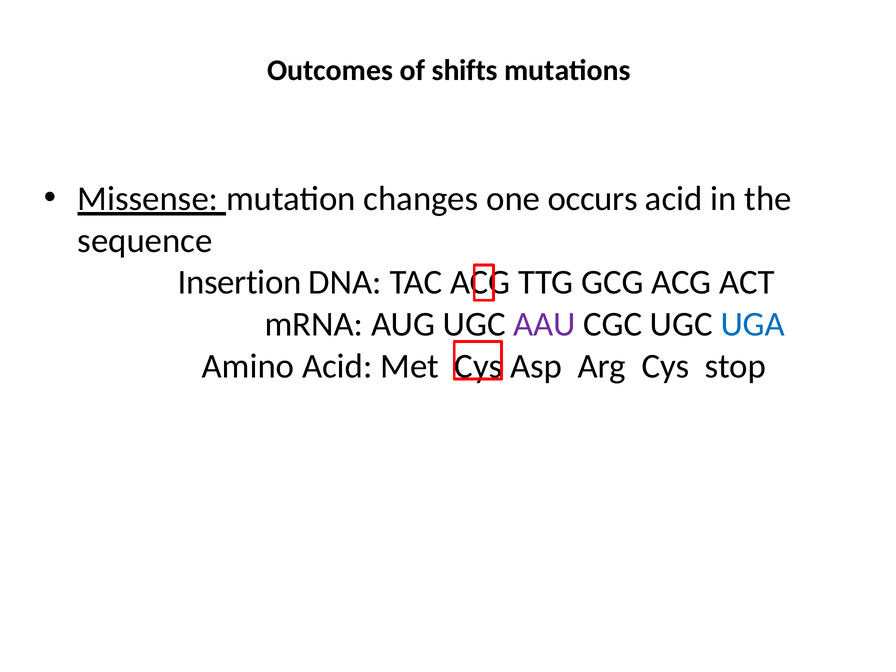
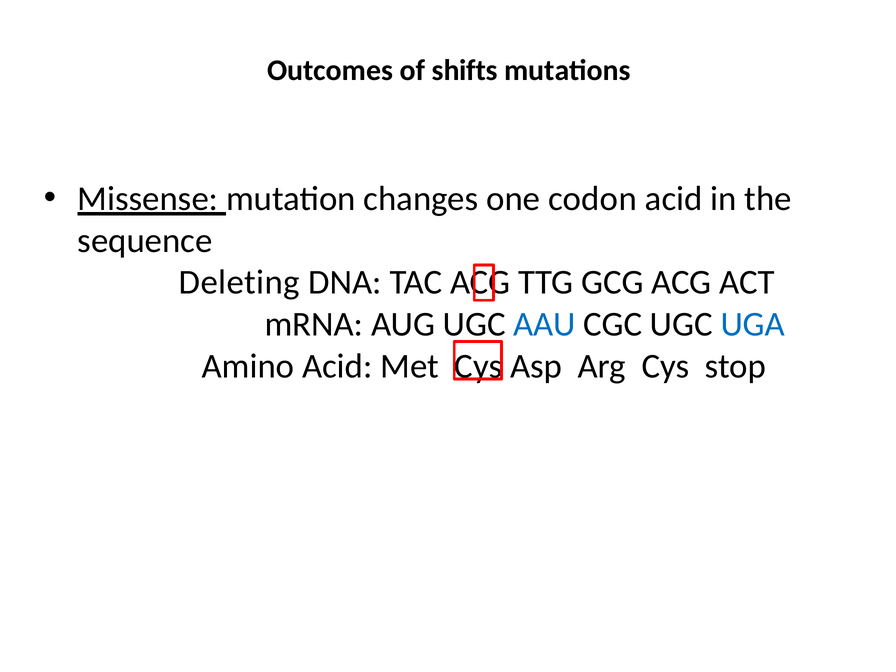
occurs: occurs -> codon (592, 199)
Insertion: Insertion -> Deleting (239, 282)
AAU colour: purple -> blue (545, 324)
